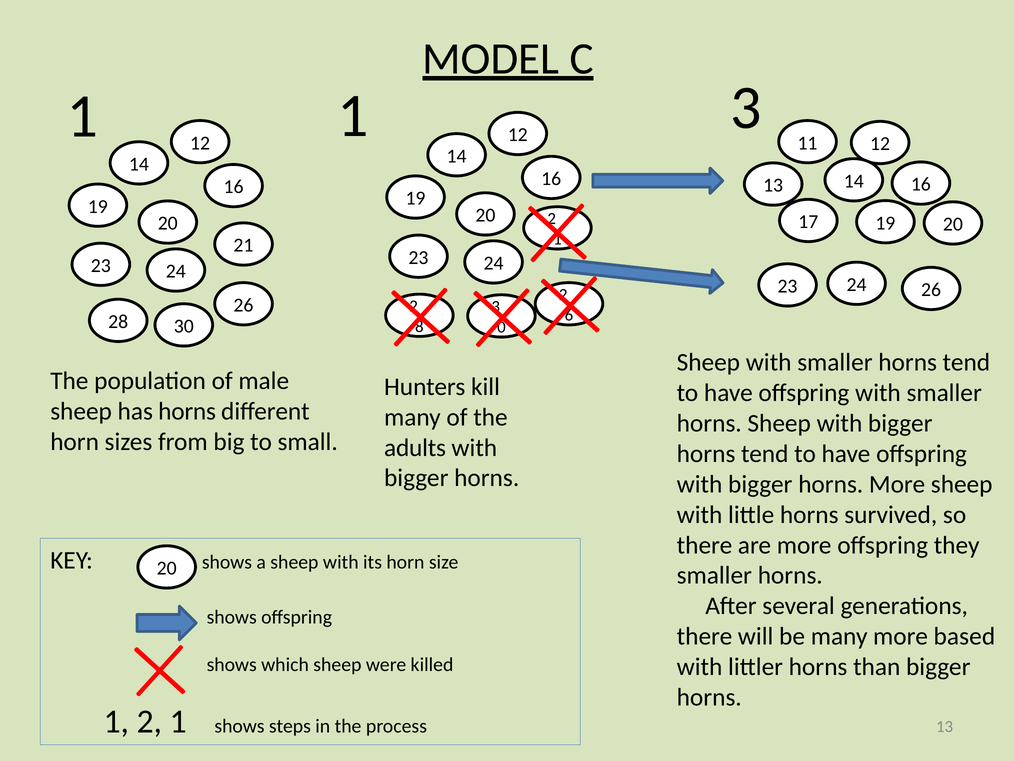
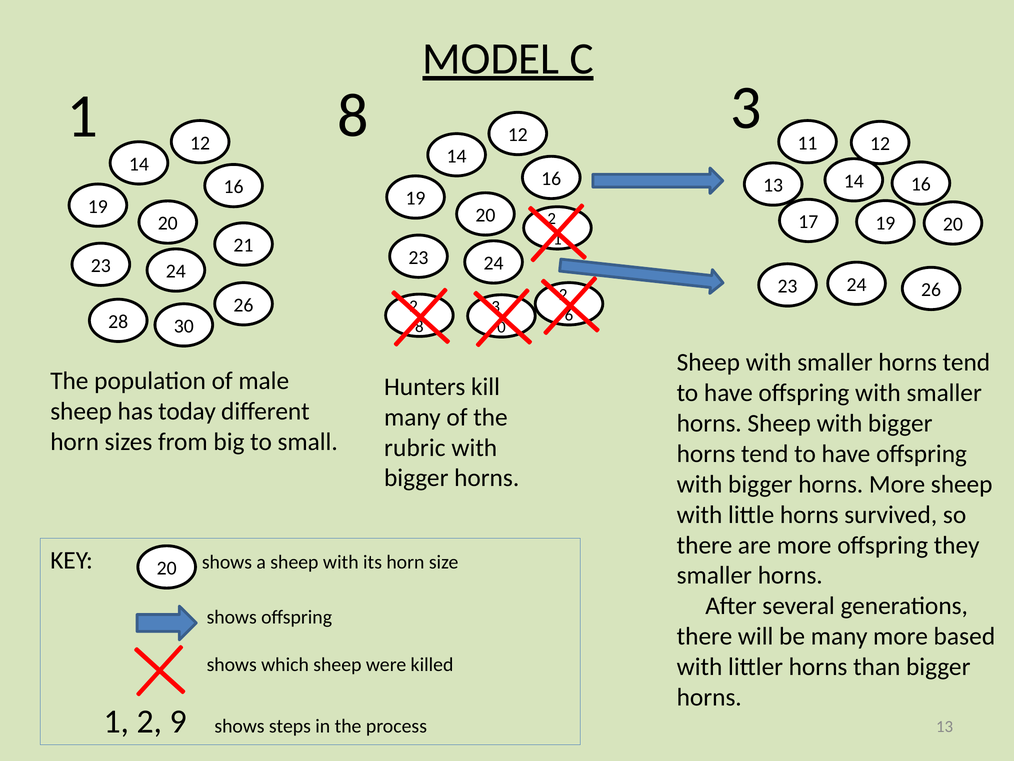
1 1: 1 -> 8 (353, 116)
has horns: horns -> today (187, 411)
adults: adults -> rubric (415, 447)
1 2 1: 1 -> 9 (178, 721)
